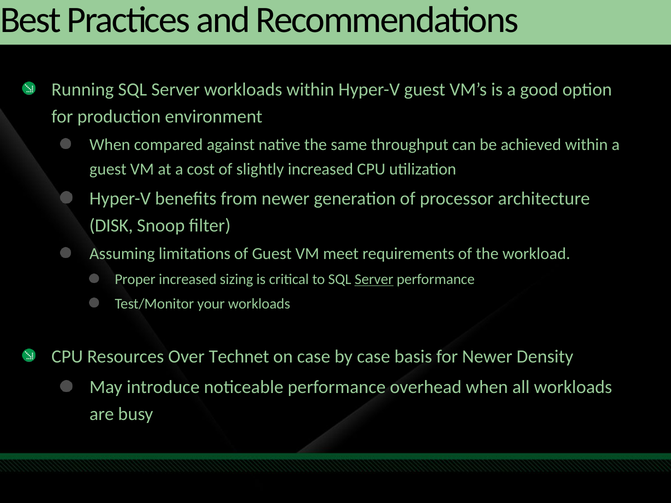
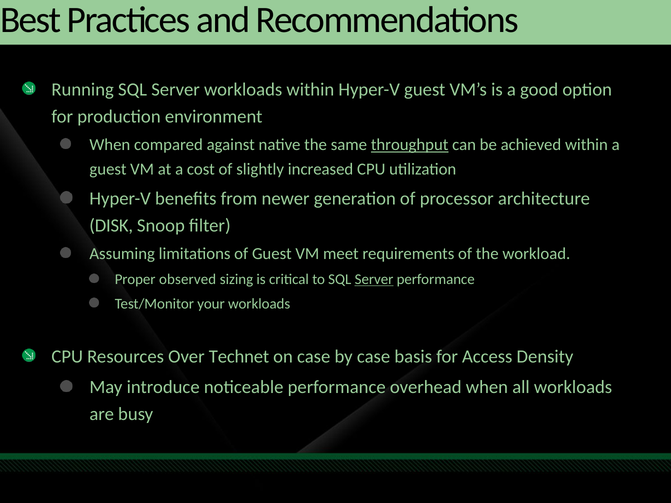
throughput underline: none -> present (410, 145)
Proper increased: increased -> observed (188, 279)
for Newer: Newer -> Access (487, 357)
